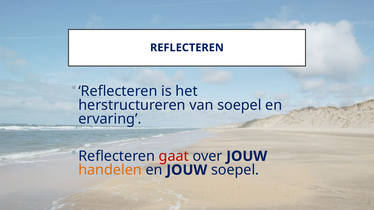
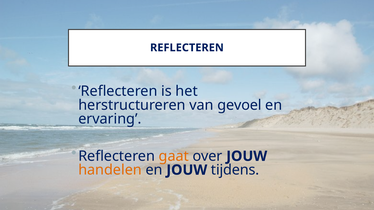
van soepel: soepel -> gevoel (239, 105)
gaat colour: red -> orange (174, 156)
JOUW soepel: soepel -> tijdens (235, 170)
